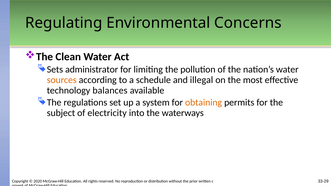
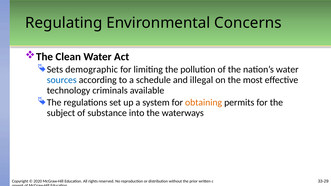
administrator: administrator -> demographic (92, 70)
sources colour: orange -> blue (62, 80)
balances: balances -> criminals (110, 90)
electricity: electricity -> substance (107, 113)
